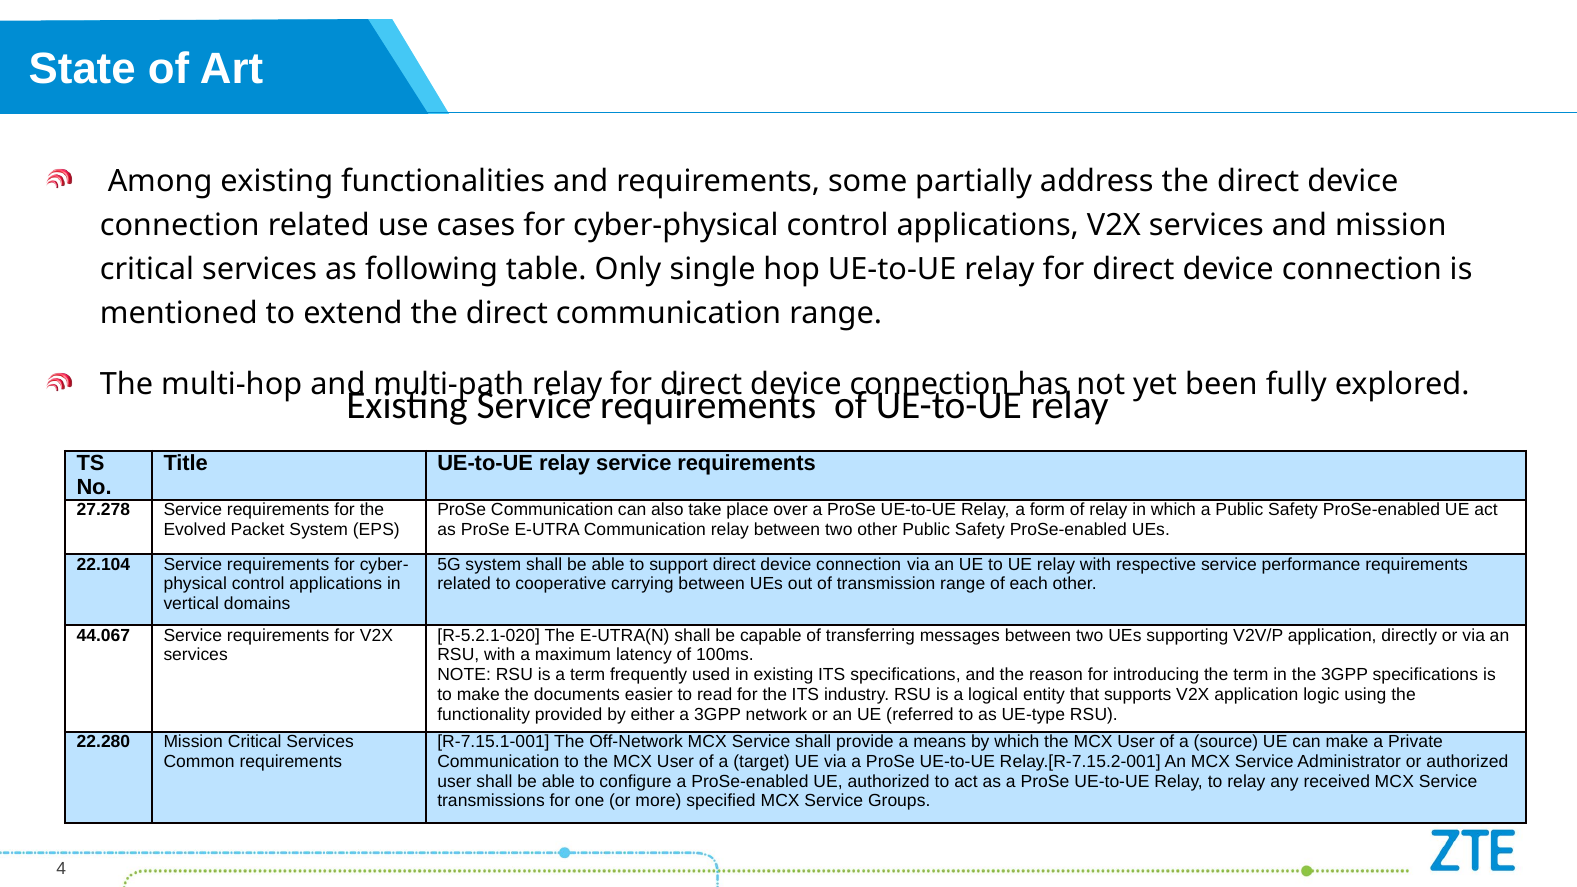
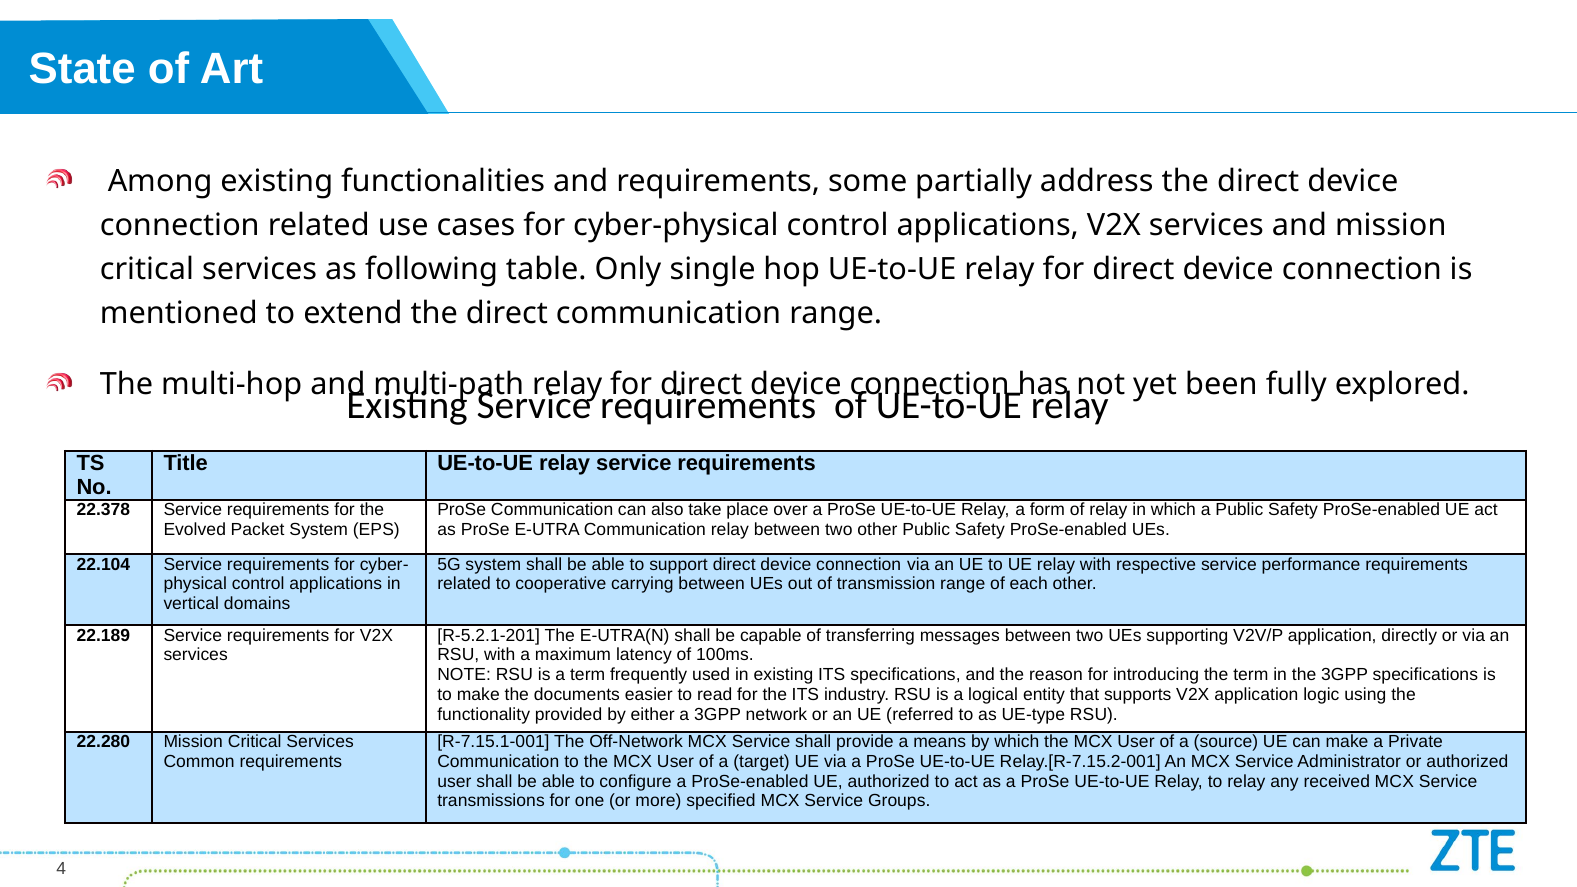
27.278: 27.278 -> 22.378 (103, 510)
44.067: 44.067 -> 22.189 (103, 636)
R-5.2.1-020: R-5.2.1-020 -> R-5.2.1-201 (489, 636)
